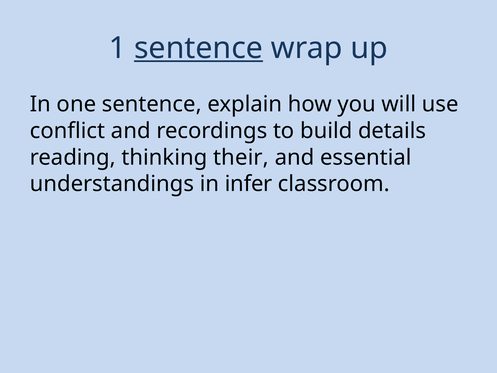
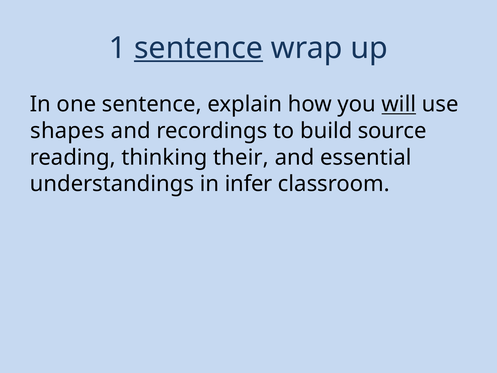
will underline: none -> present (399, 104)
conflict: conflict -> shapes (67, 131)
details: details -> source (392, 131)
